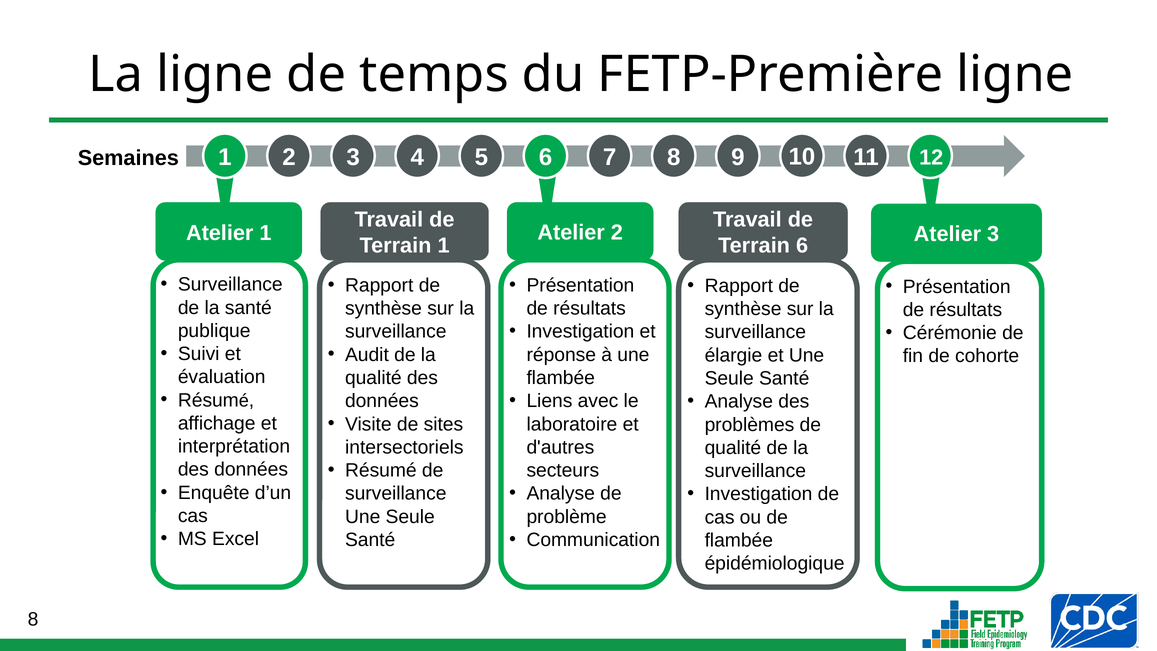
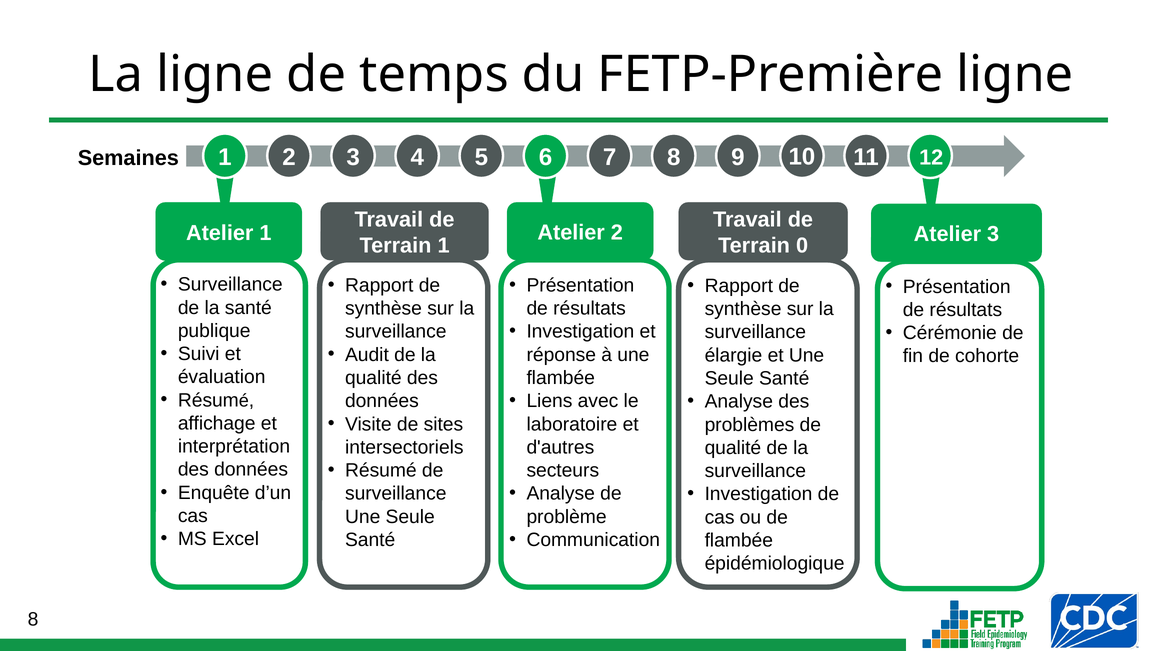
Terrain 6: 6 -> 0 (802, 246)
